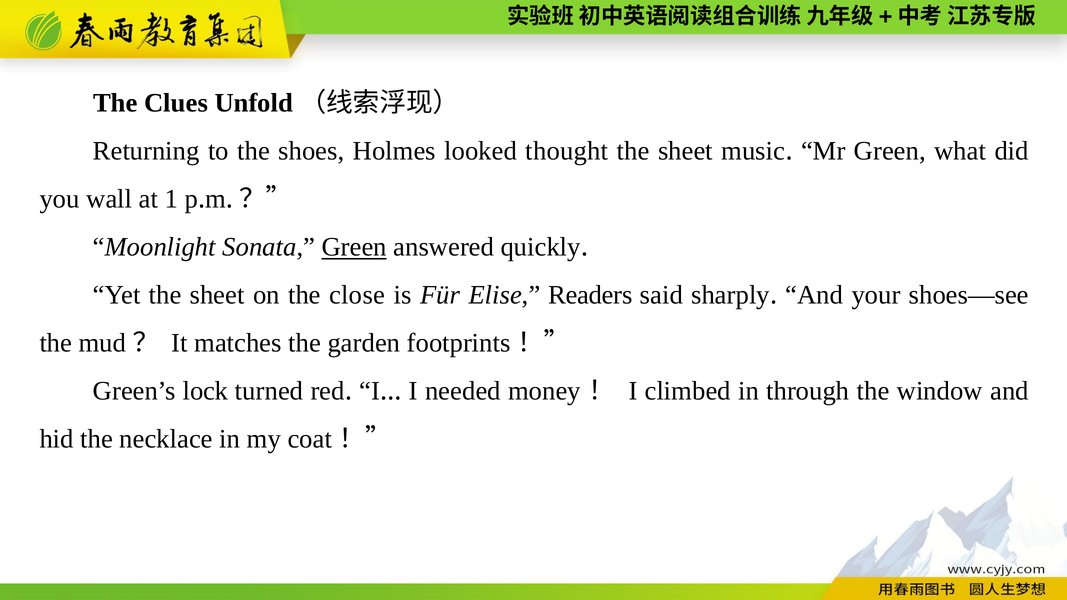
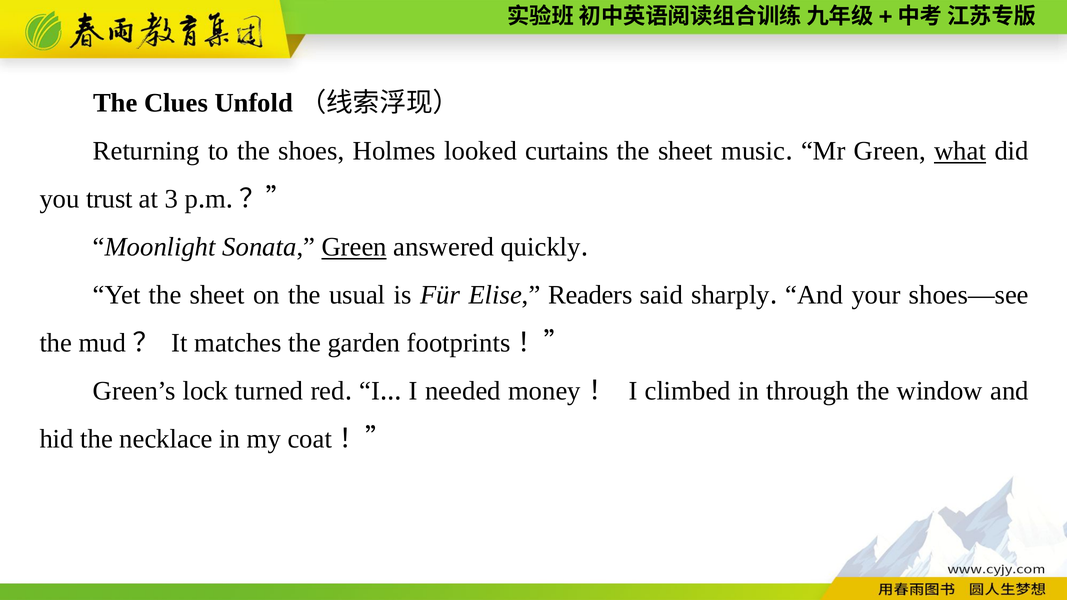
thought: thought -> curtains (567, 151)
what underline: none -> present (960, 151)
wall: wall -> trust (109, 199)
1: 1 -> 3 (171, 199)
close: close -> usual (357, 295)
